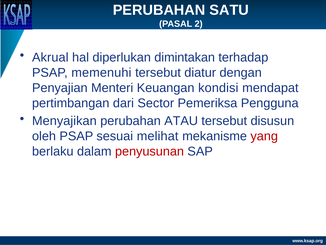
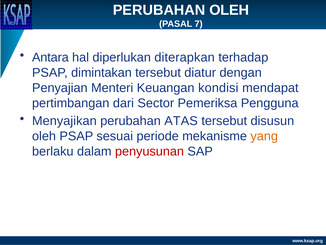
PERUBAHAN SATU: SATU -> OLEH (229, 10)
2: 2 -> 7 (199, 24)
Akrual: Akrual -> Antara (50, 57)
dimintakan: dimintakan -> diterapkan (185, 57)
memenuhi: memenuhi -> dimintakan (101, 72)
ATAU: ATAU -> ATAS (181, 121)
melihat: melihat -> periode (158, 136)
yang colour: red -> orange (264, 136)
